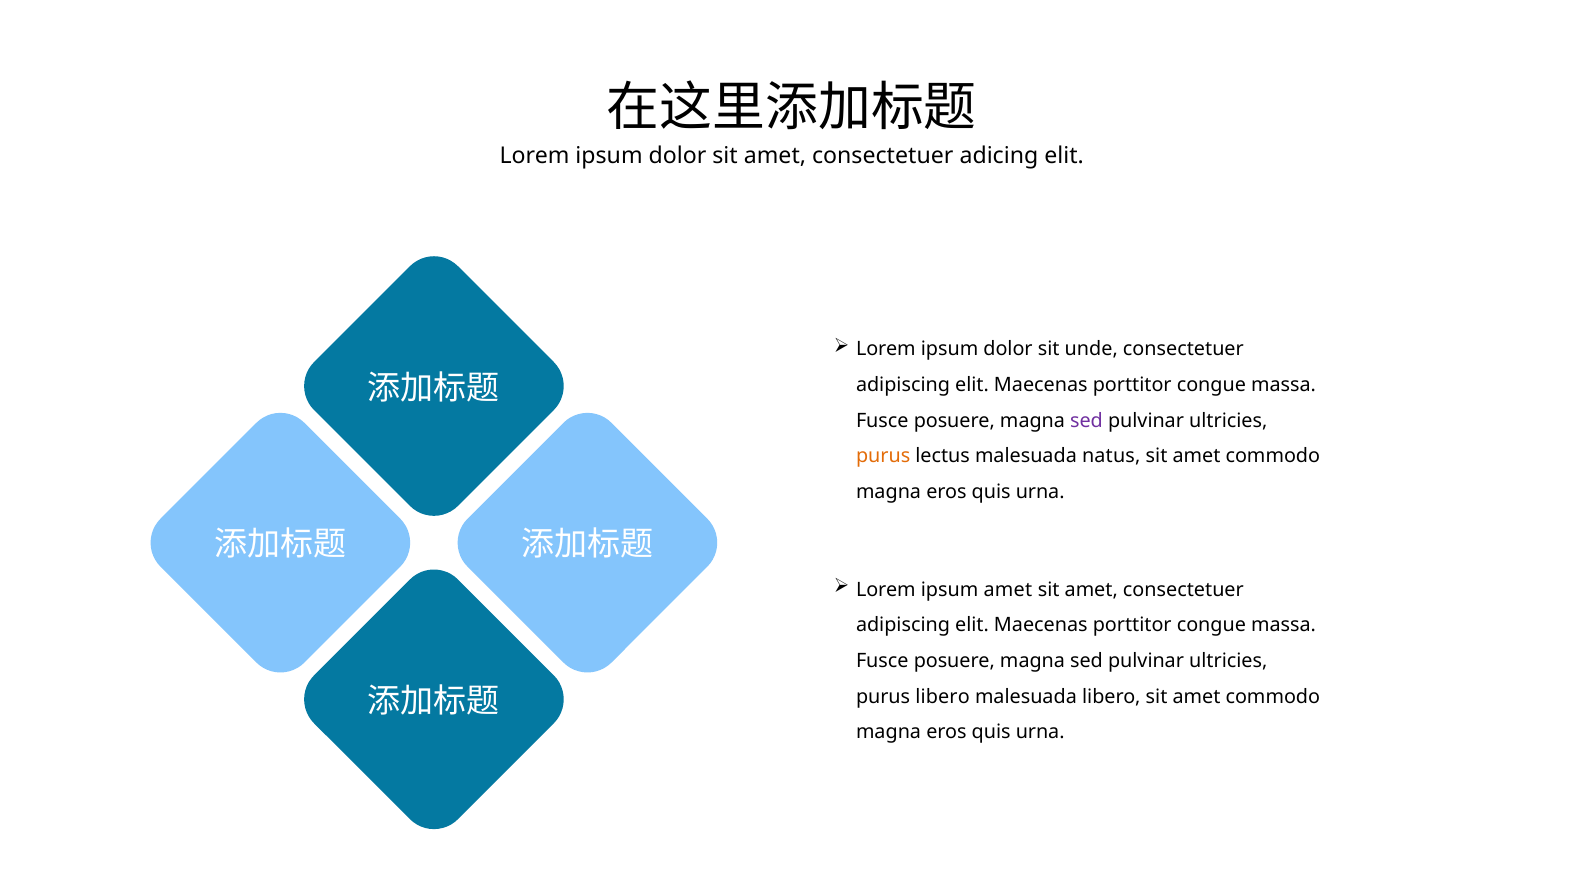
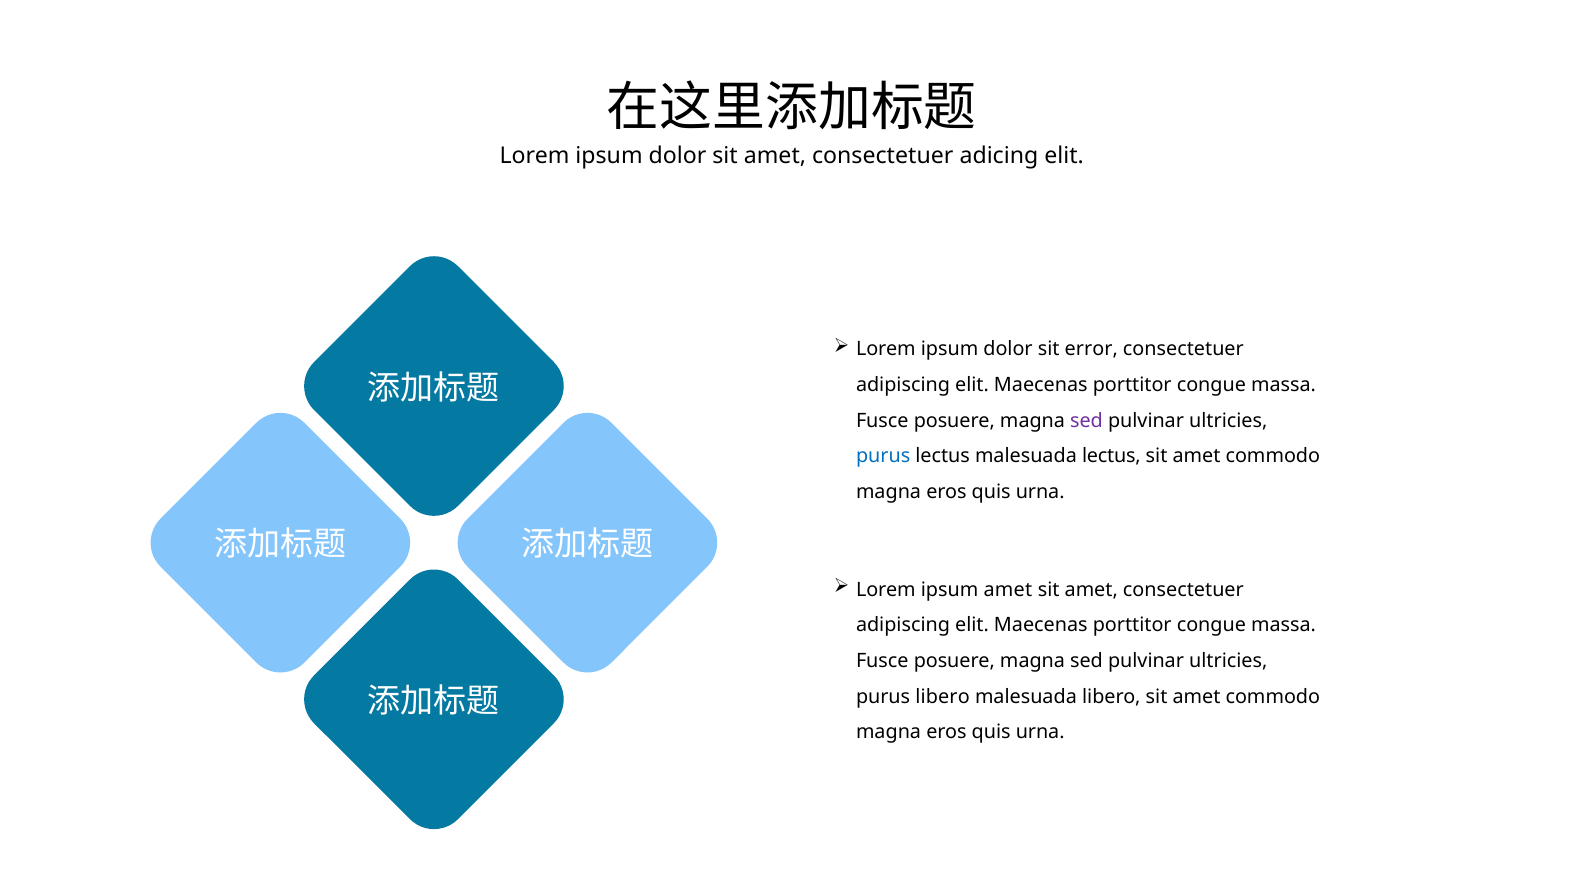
unde: unde -> error (1091, 349)
purus colour: orange -> blue (883, 456)
malesuada natus: natus -> lectus (1111, 456)
